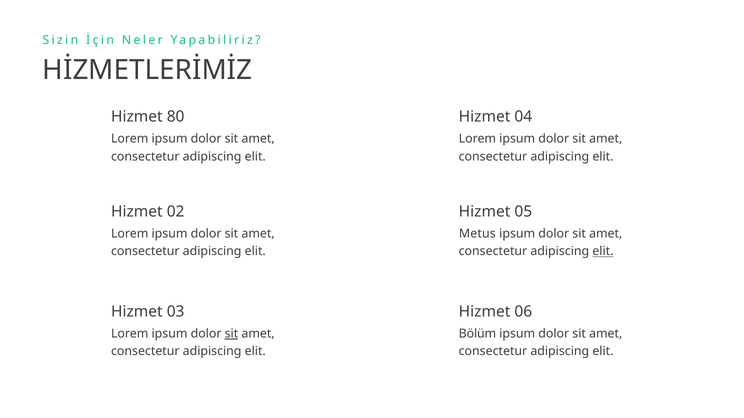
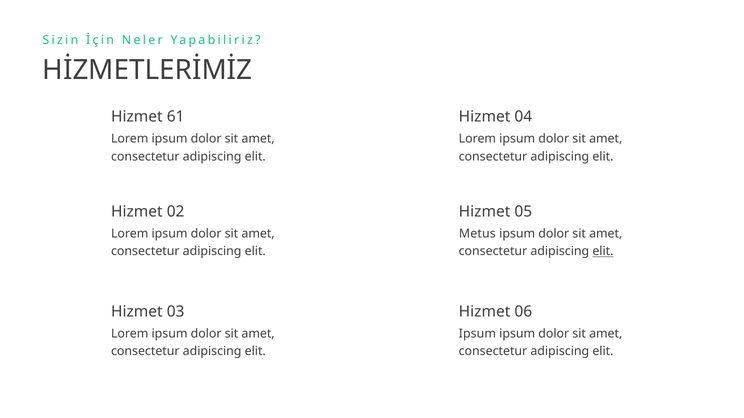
80: 80 -> 61 (176, 117)
sit underline: present -> none (231, 334)
Bölüm: Bölüm -> Ipsum (477, 334)
